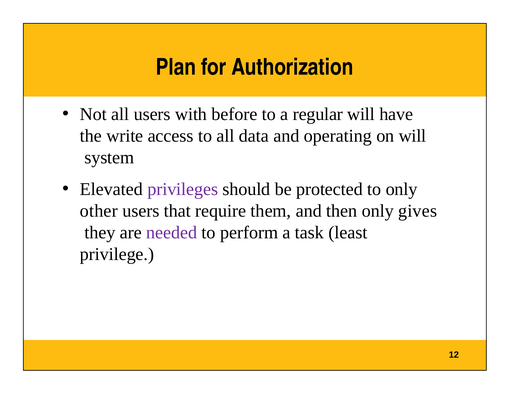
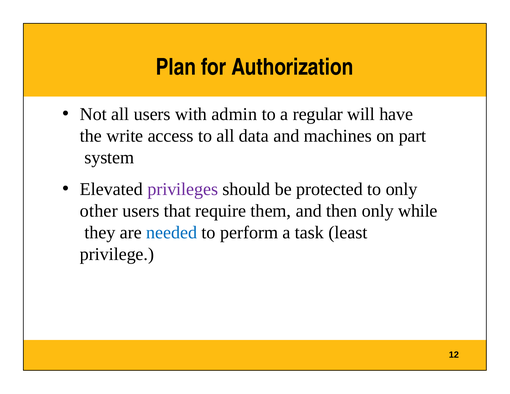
before: before -> admin (234, 114)
operating: operating -> machines (338, 136)
on will: will -> part (412, 136)
gives: gives -> while (418, 211)
needed colour: purple -> blue (172, 233)
